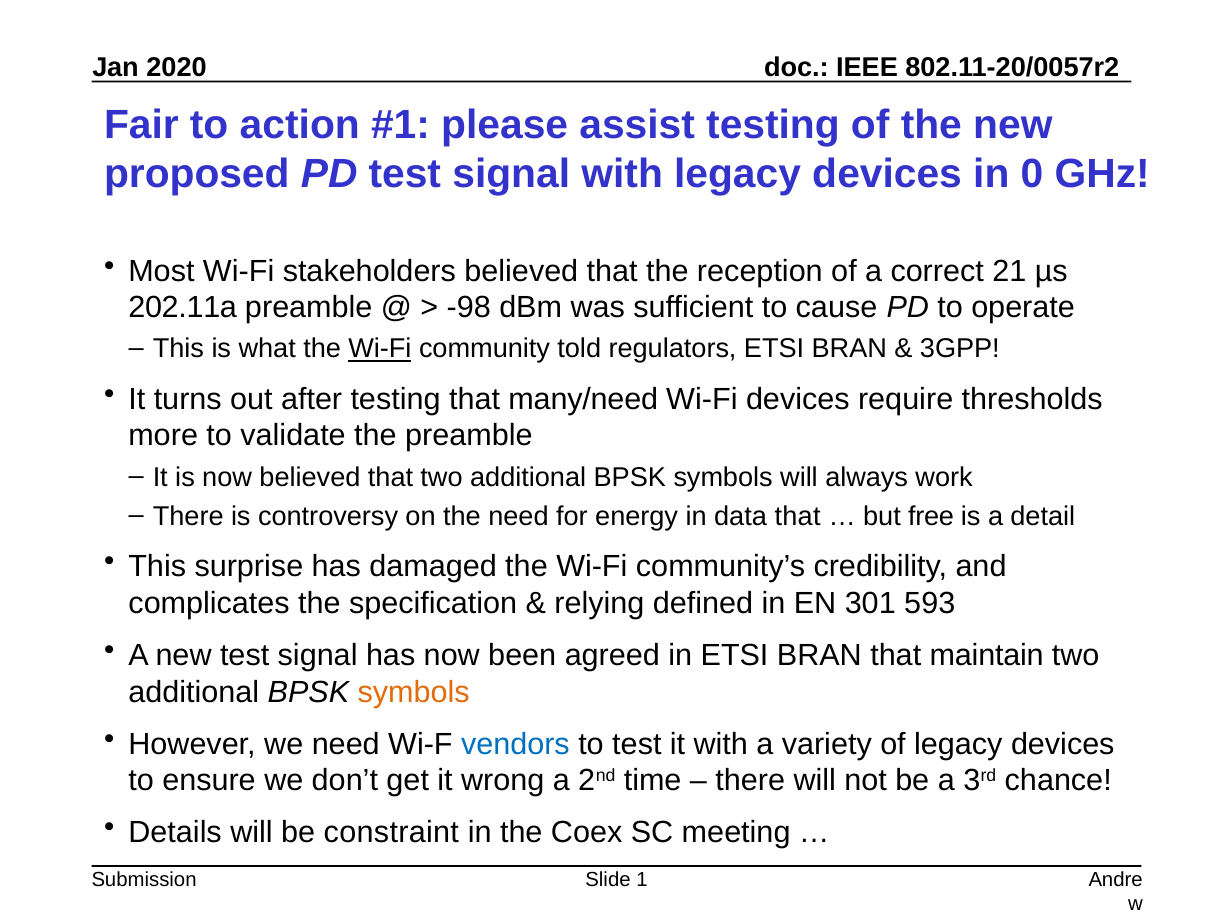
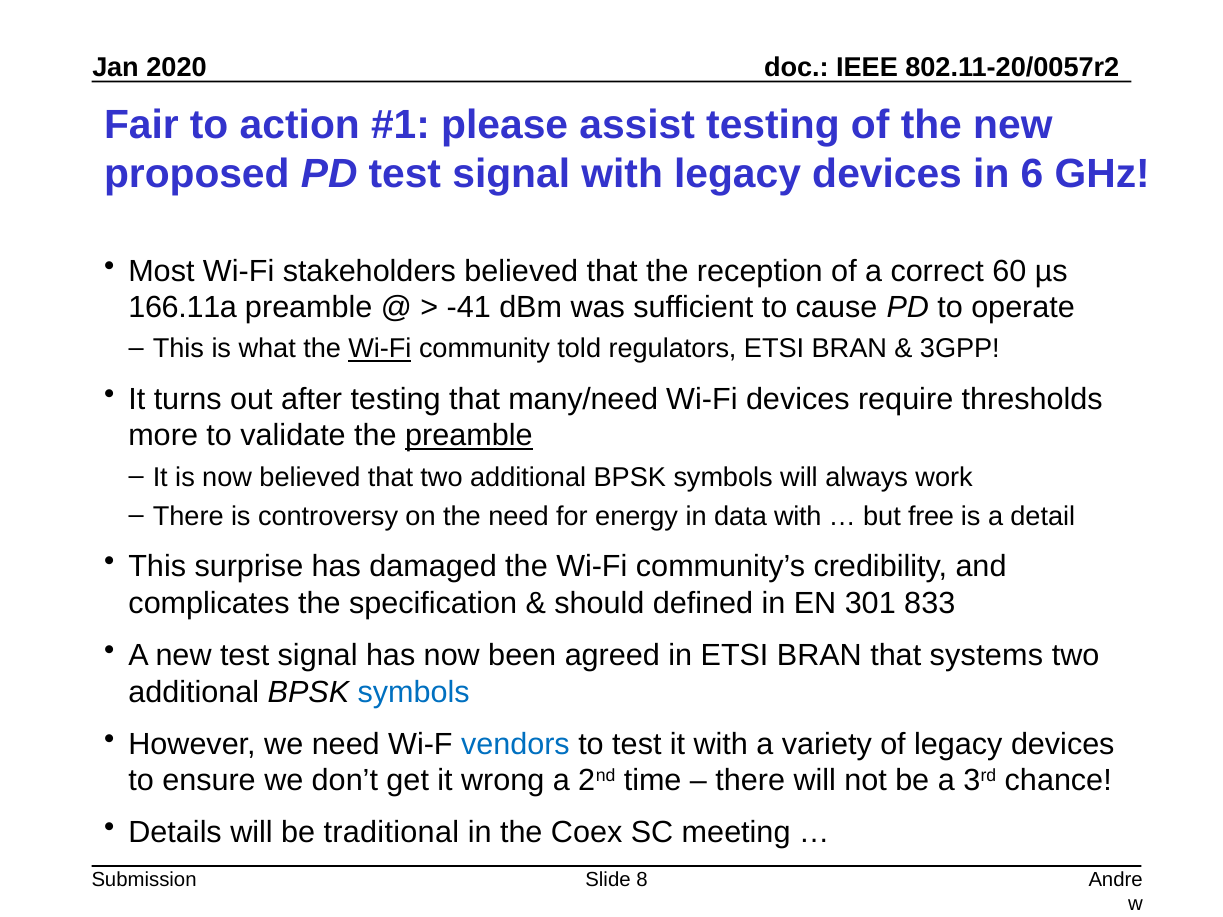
0: 0 -> 6 (1032, 174)
21: 21 -> 60 (1009, 271)
202.11a: 202.11a -> 166.11a (183, 308)
-98: -98 -> -41 (469, 308)
preamble underline: none -> present (469, 436)
data that: that -> with (798, 517)
relying: relying -> should (599, 603)
593: 593 -> 833 (930, 603)
maintain: maintain -> systems (986, 655)
symbols colour: orange -> blue (414, 692)
constraint: constraint -> traditional (391, 833)
1: 1 -> 8 (642, 880)
